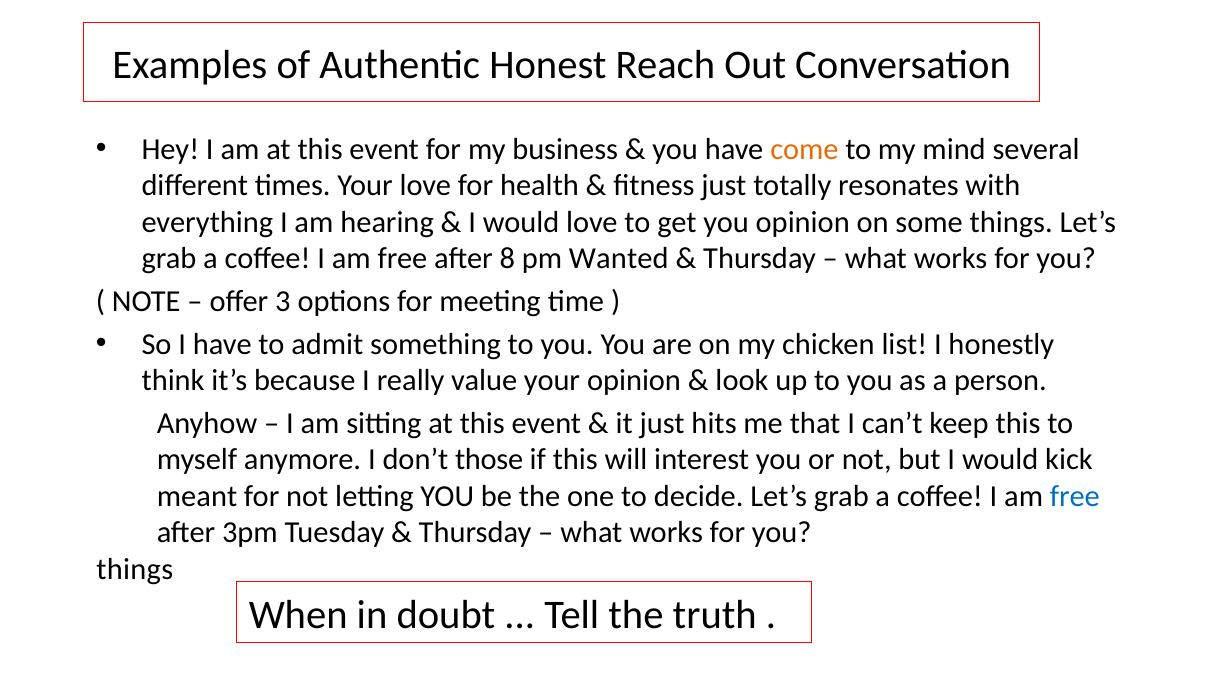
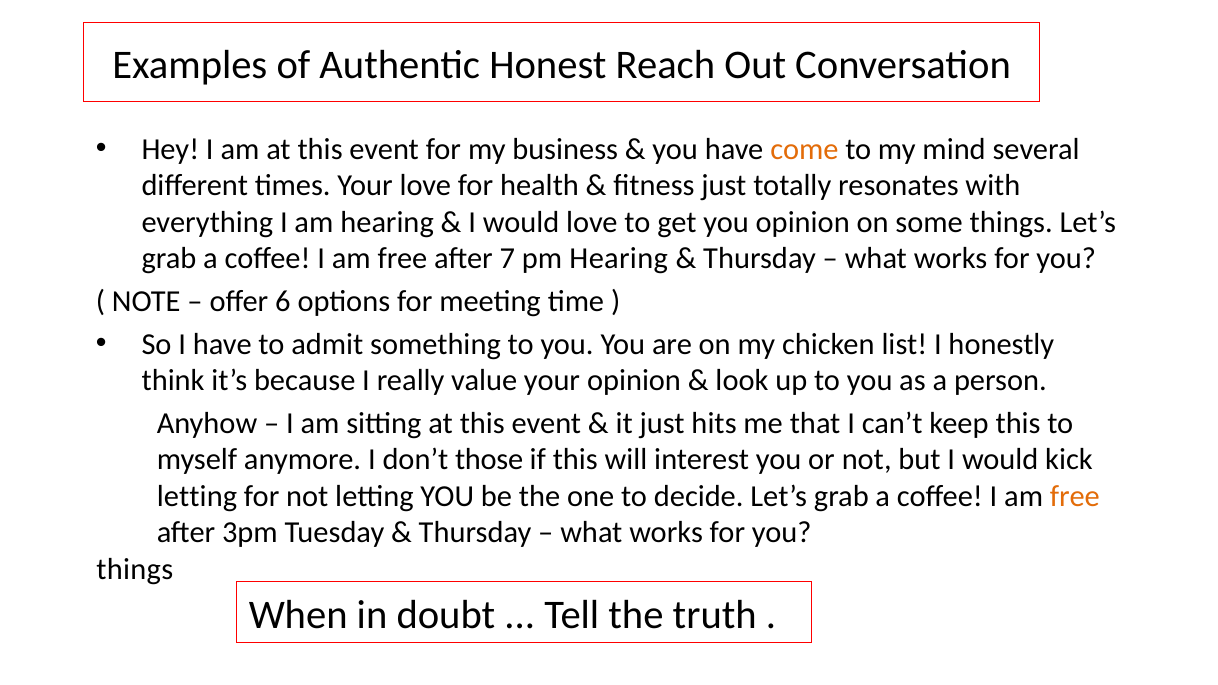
8: 8 -> 7 (507, 259)
pm Wanted: Wanted -> Hearing (619, 259)
3: 3 -> 6 (283, 302)
meant: meant -> letting (197, 496)
free colour: blue -> orange (1075, 496)
